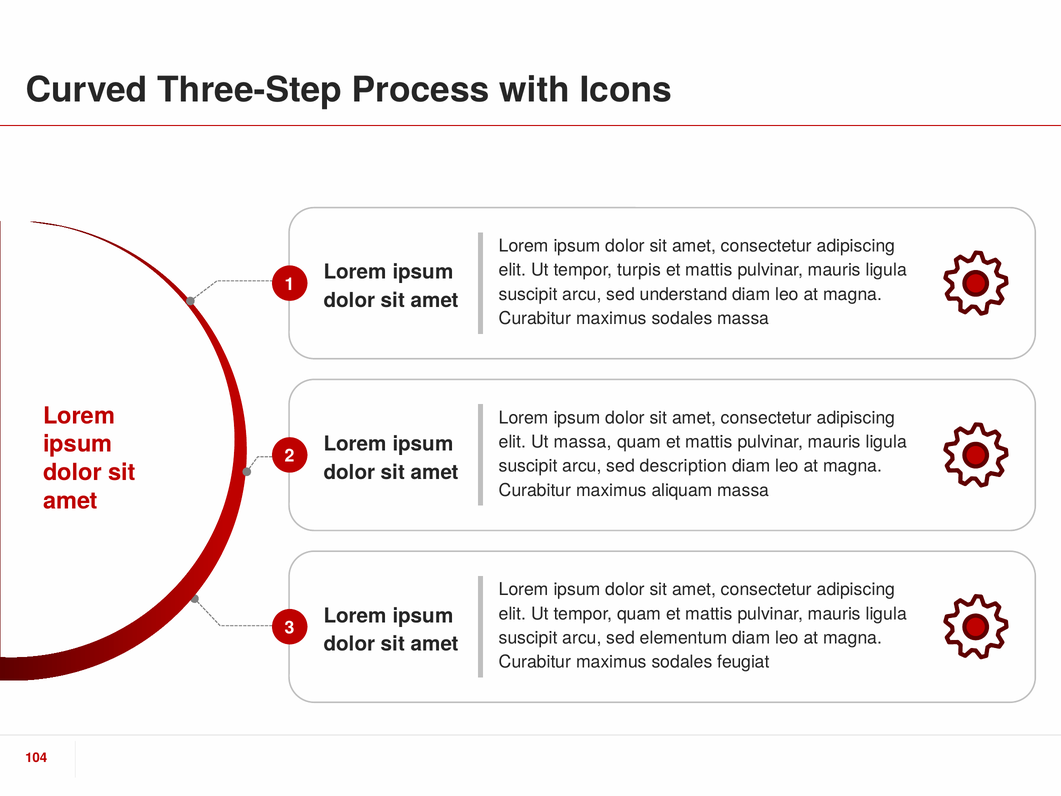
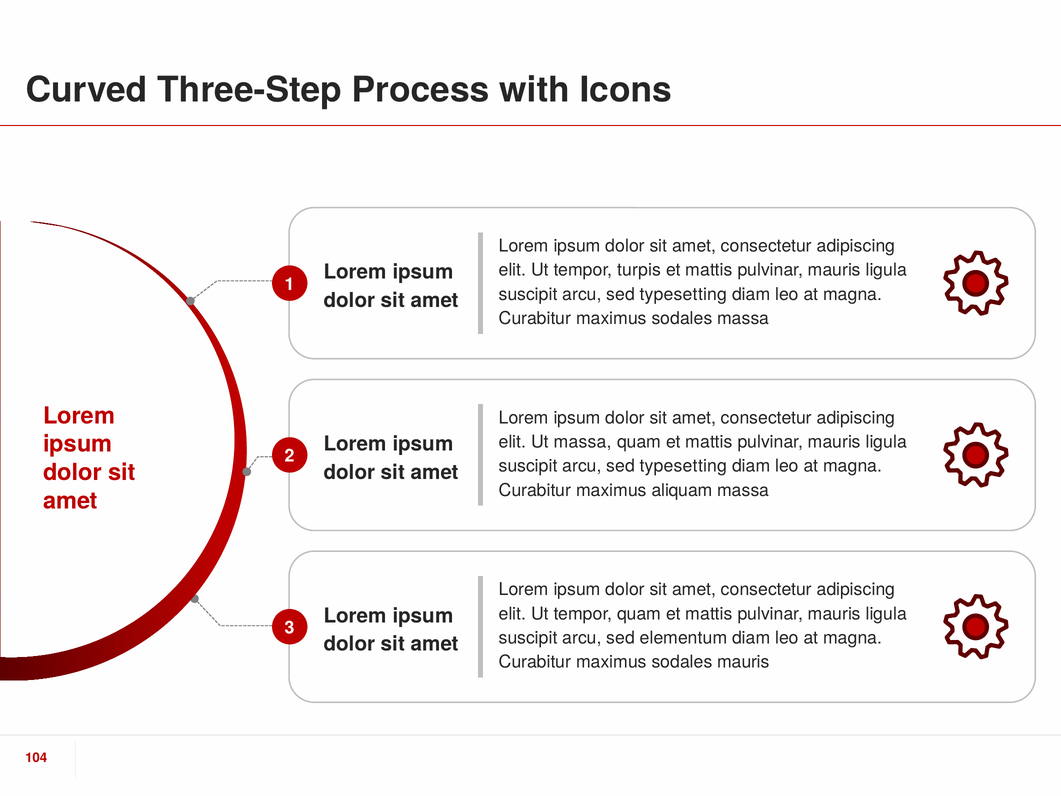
understand: understand -> typesetting (683, 294)
description: description -> typesetting (683, 466)
sodales feugiat: feugiat -> mauris (743, 662)
